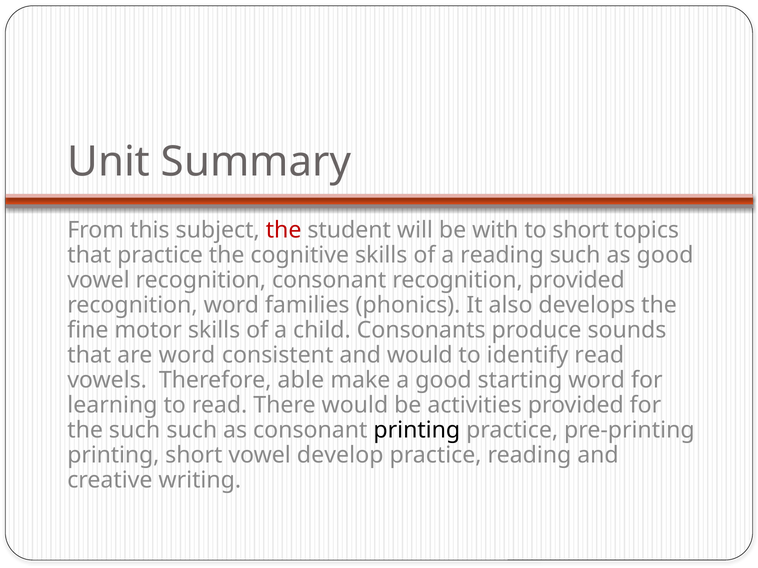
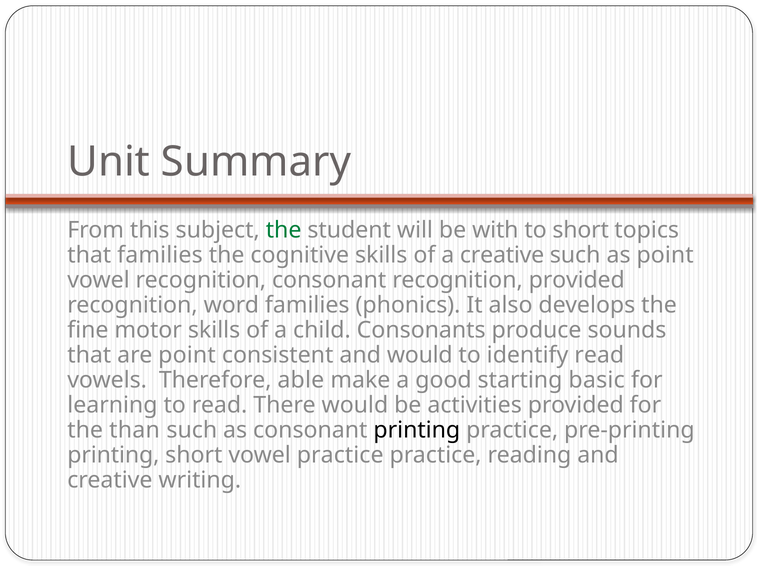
the colour: red -> green (284, 230)
that practice: practice -> families (160, 255)
a reading: reading -> creative (502, 255)
as good: good -> point (665, 255)
are word: word -> point (187, 356)
starting word: word -> basic (597, 381)
the such: such -> than (135, 431)
vowel develop: develop -> practice (340, 456)
